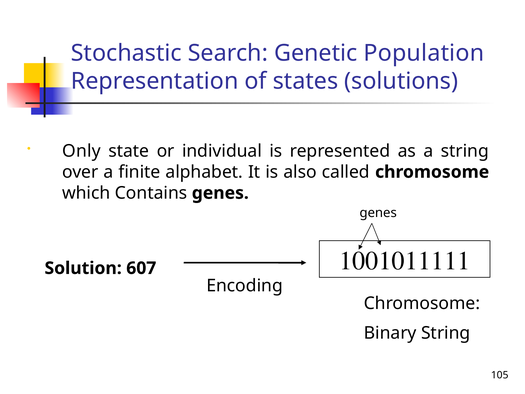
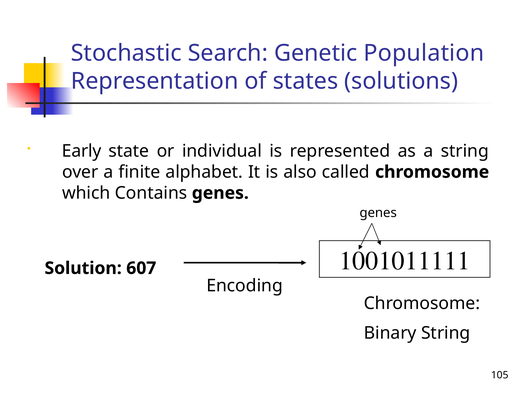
Only: Only -> Early (82, 151)
